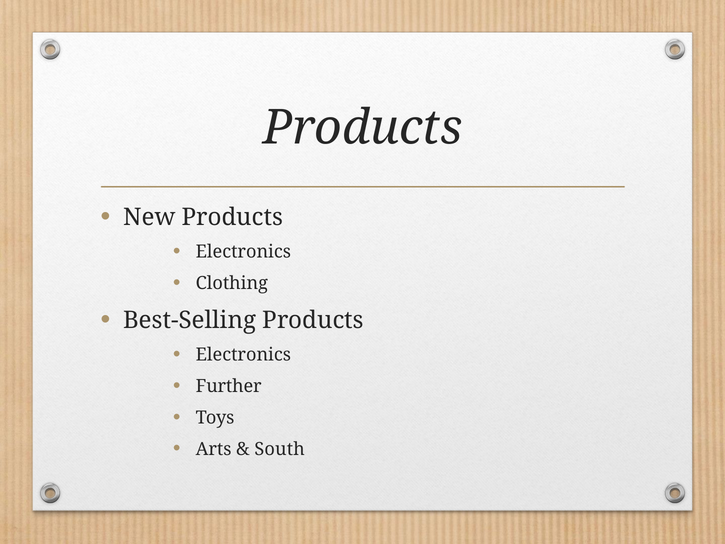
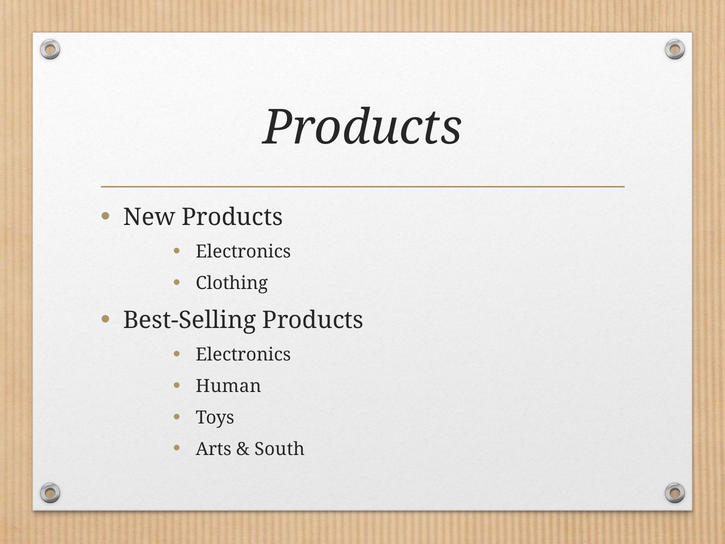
Further: Further -> Human (229, 386)
